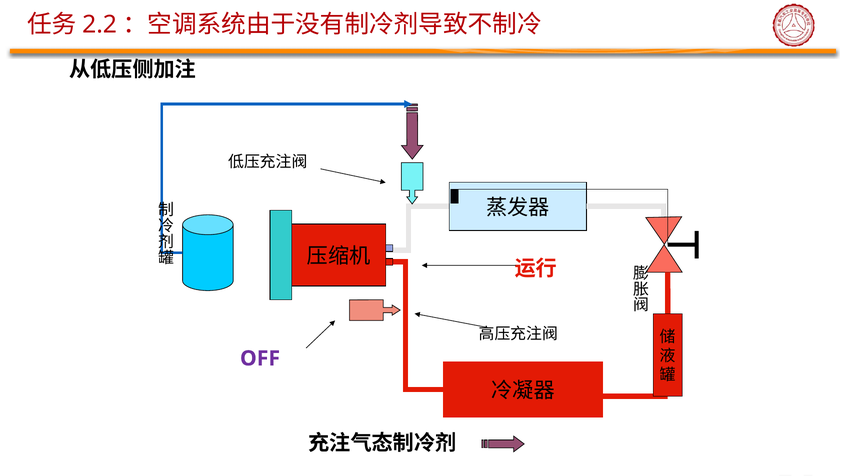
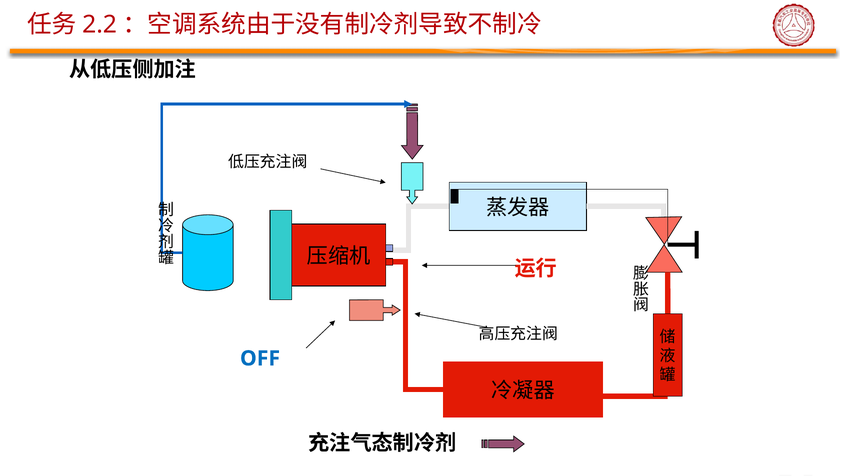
OFF colour: purple -> blue (260, 358)
